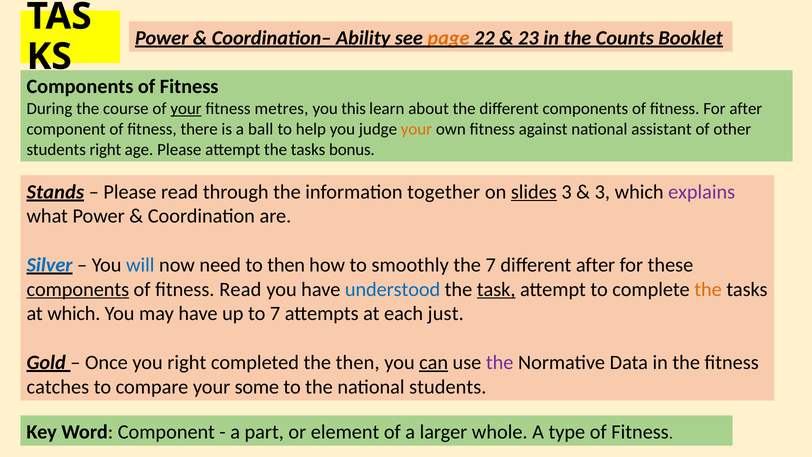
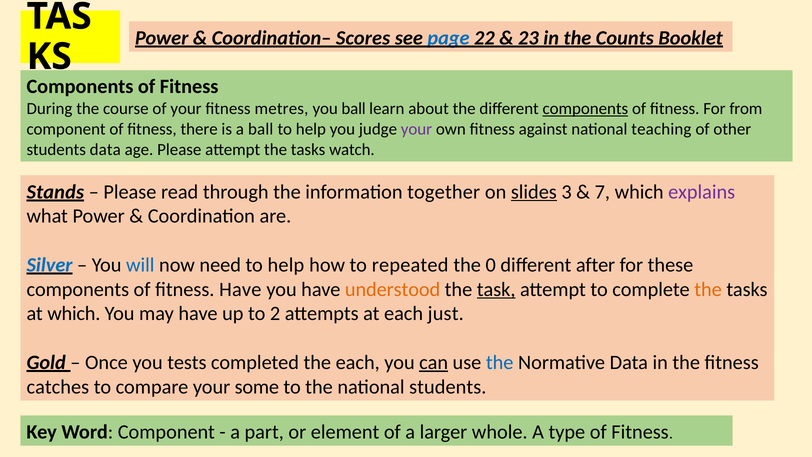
Ability: Ability -> Scores (363, 38)
page colour: orange -> blue (448, 38)
your underline: present -> none (186, 109)
you this: this -> ball (354, 109)
components underline: none -> present (585, 109)
For after: after -> from (746, 109)
your colour: orange -> purple (416, 129)
assistant: assistant -> teaching (661, 129)
students right: right -> data (105, 149)
bonus: bonus -> watch (352, 149)
3: 3 -> 7 (602, 192)
need to then: then -> help (286, 265)
smoothly: smoothly -> repeated (410, 265)
the 7: 7 -> 0 (491, 265)
components underline: present -> none (78, 289)
fitness Read: Read -> Have (240, 289)
understood colour: blue -> orange (393, 289)
to 7: 7 -> 2 (275, 314)
you right: right -> tests (187, 362)
the then: then -> each (358, 362)
the colour: purple -> blue (500, 362)
